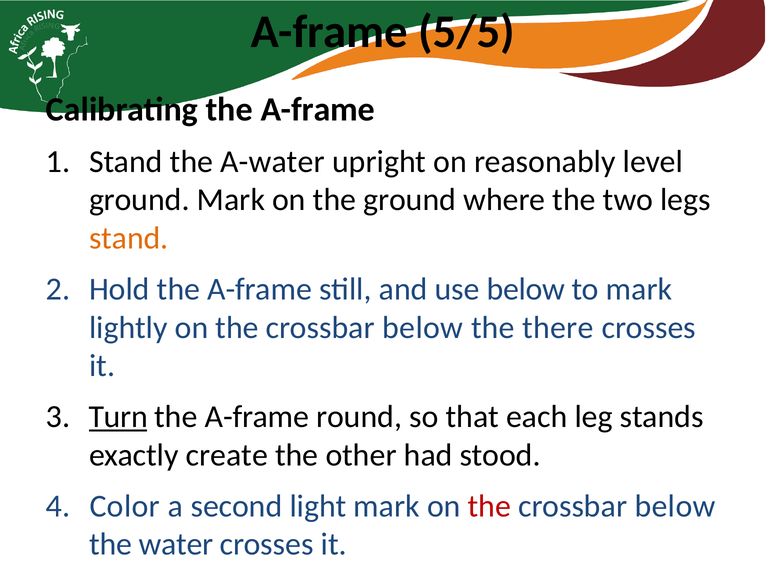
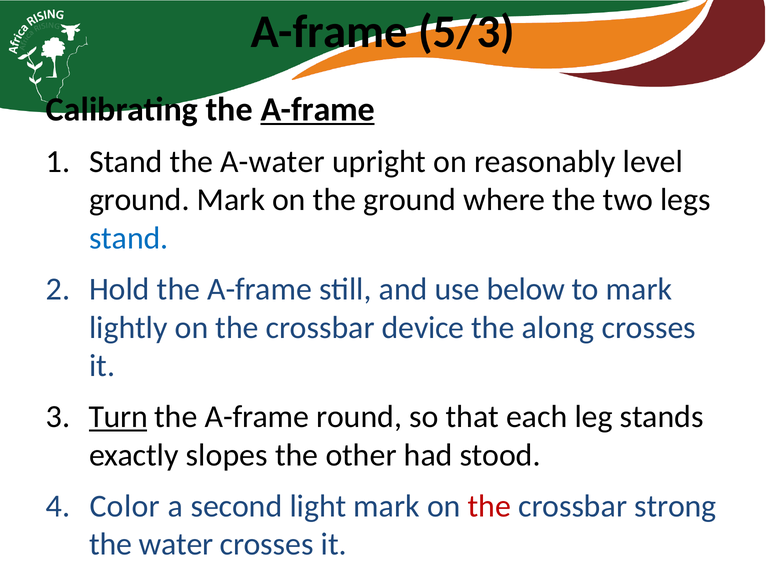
5/5: 5/5 -> 5/3 (467, 32)
A-frame underline: none -> present (318, 110)
stand colour: orange -> blue (129, 238)
below: below -> device (423, 328)
there: there -> along (558, 328)
create: create -> slopes (227, 455)
below: below -> strong (675, 506)
